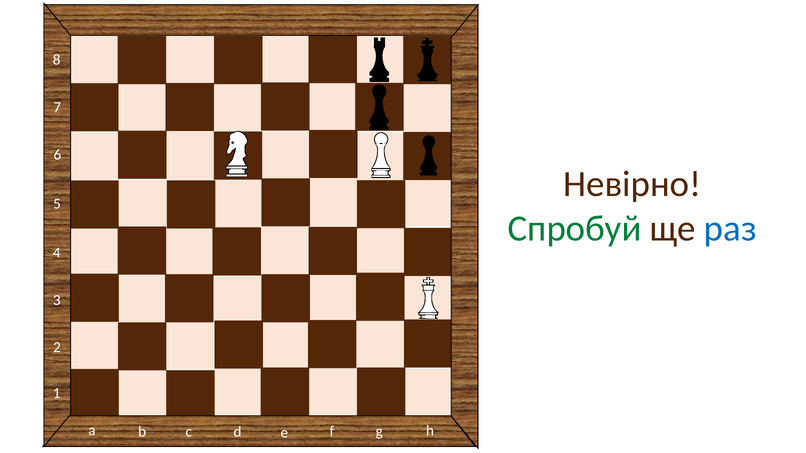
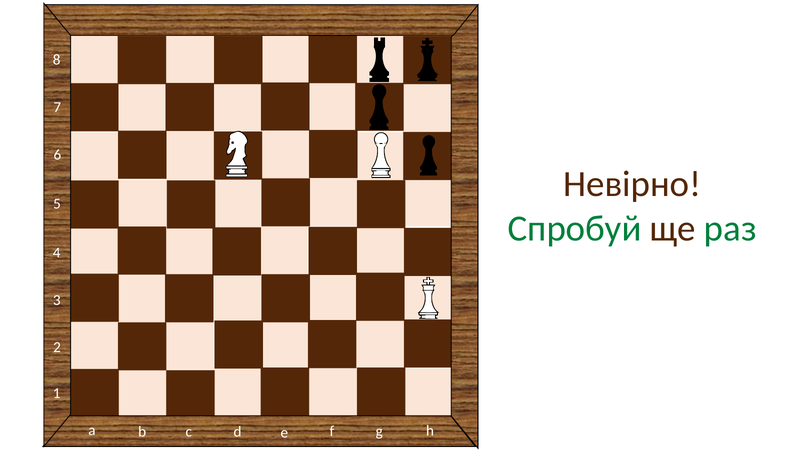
раз colour: blue -> green (730, 229)
